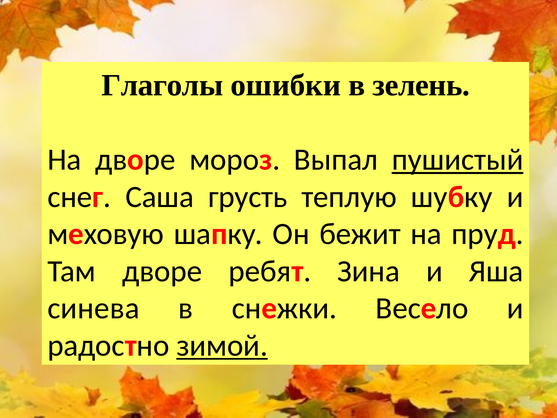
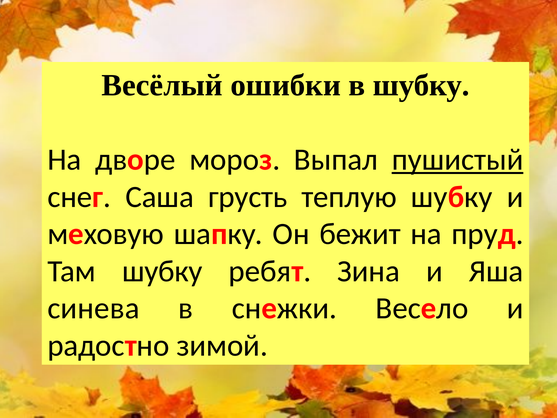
Глаголы: Глаголы -> Весёлый (162, 85)
в зелень: зелень -> шубку (421, 85)
Там дворе: дворе -> шубку (162, 271)
зимой underline: present -> none (222, 345)
